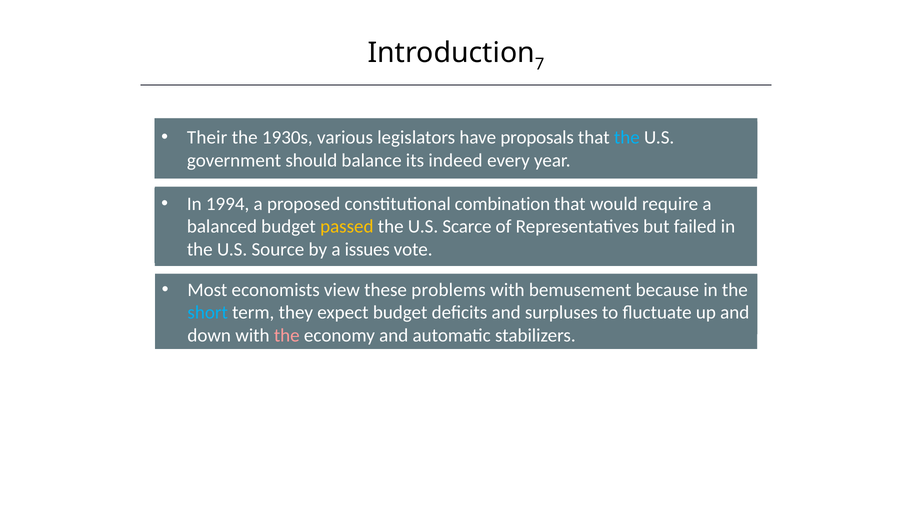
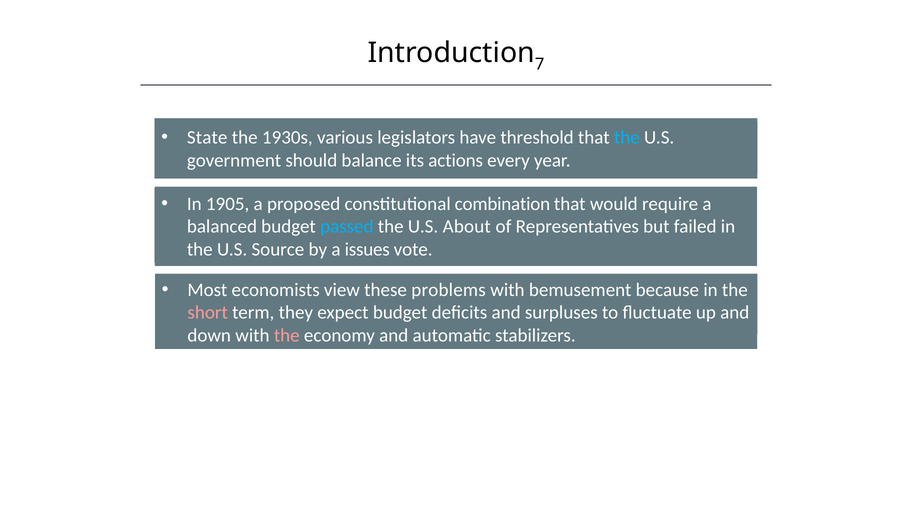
Their: Their -> State (207, 138)
proposals: proposals -> threshold (537, 138)
indeed: indeed -> actions (456, 160)
1994: 1994 -> 1905 (228, 204)
passed colour: yellow -> light blue (347, 227)
Scarce: Scarce -> About (467, 227)
short colour: light blue -> pink (208, 313)
